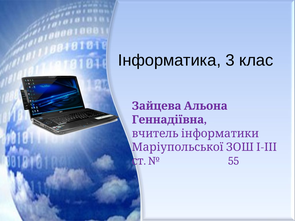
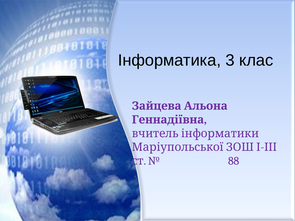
55: 55 -> 88 (234, 161)
